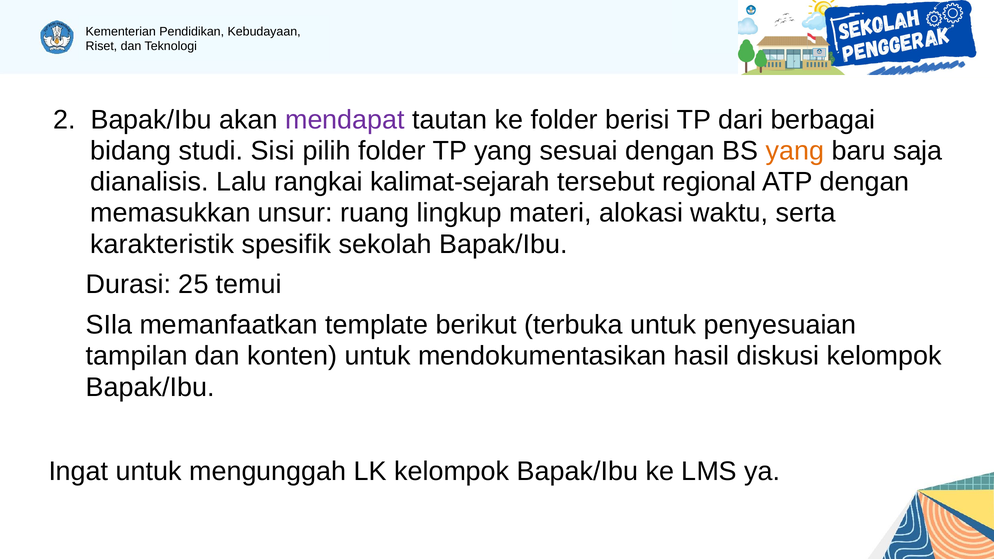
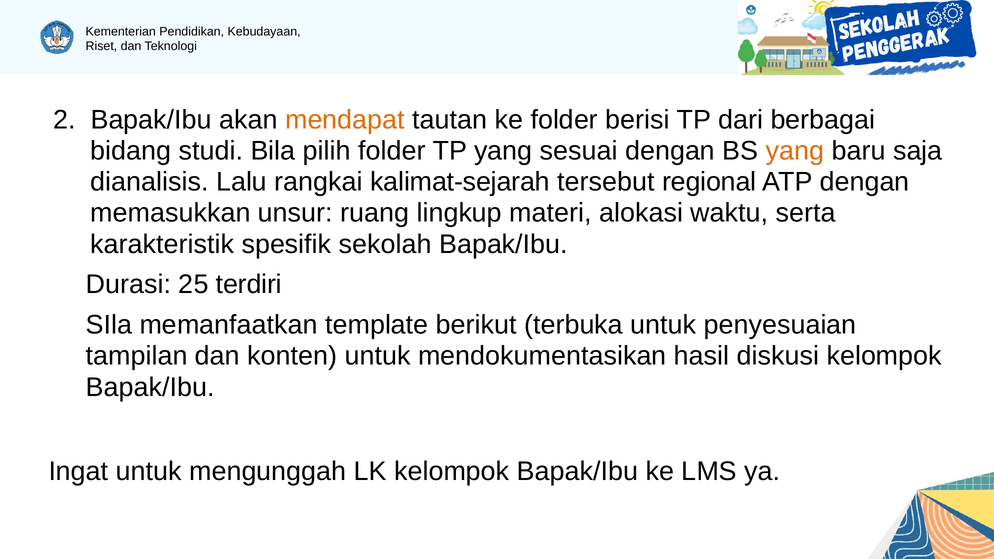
mendapat colour: purple -> orange (345, 120)
Sisi: Sisi -> Bila (273, 151)
temui: temui -> terdiri (249, 285)
